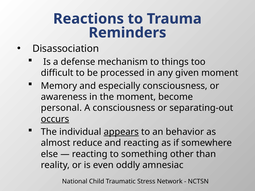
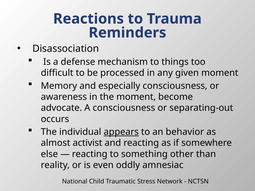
personal: personal -> advocate (61, 108)
occurs underline: present -> none (55, 119)
reduce: reduce -> activist (87, 143)
